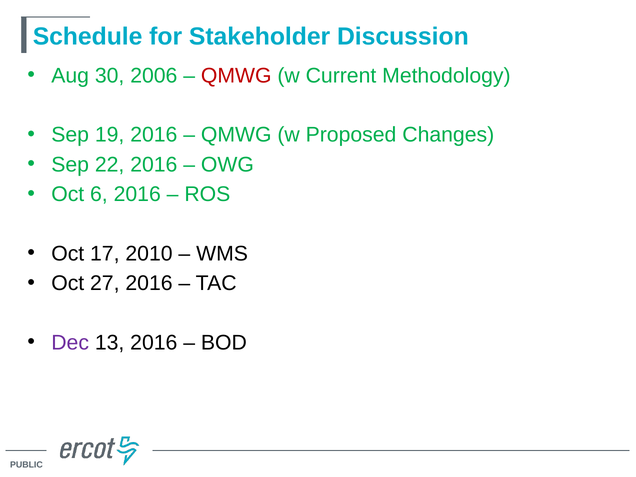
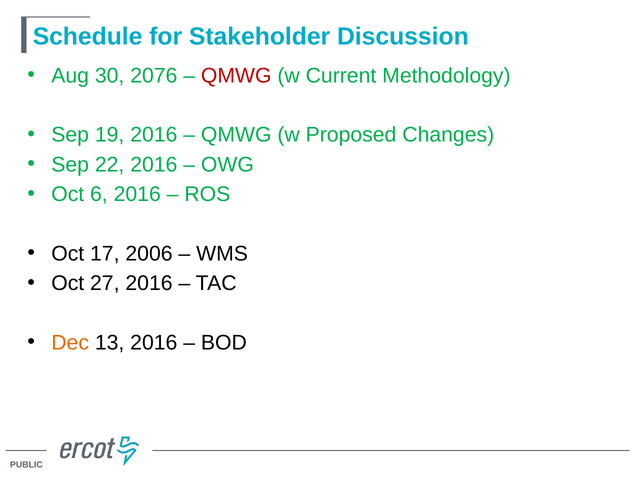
2006: 2006 -> 2076 (154, 76)
2010: 2010 -> 2006 (149, 254)
Dec colour: purple -> orange (70, 343)
